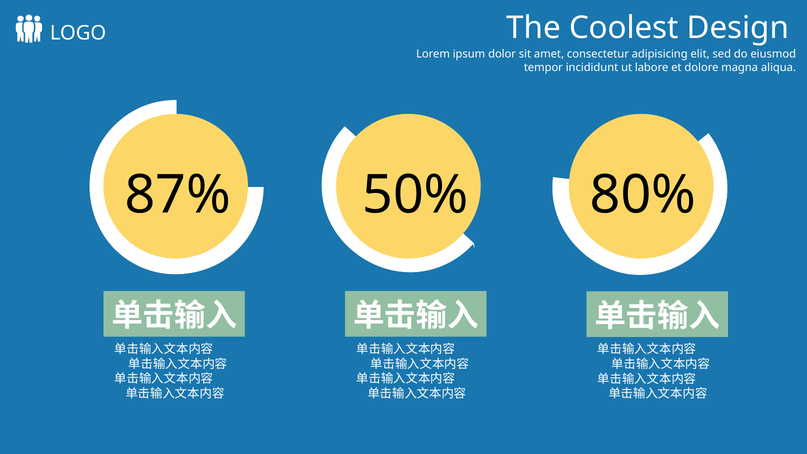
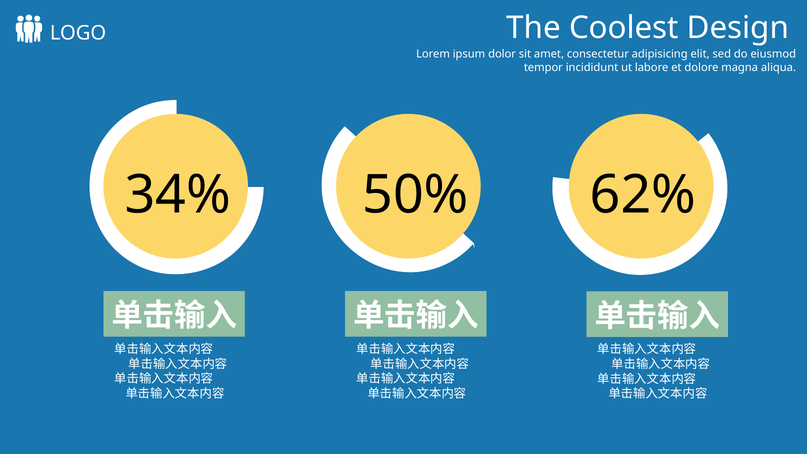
87%: 87% -> 34% (178, 195)
80%: 80% -> 62% (643, 195)
